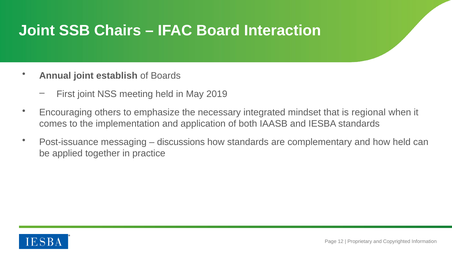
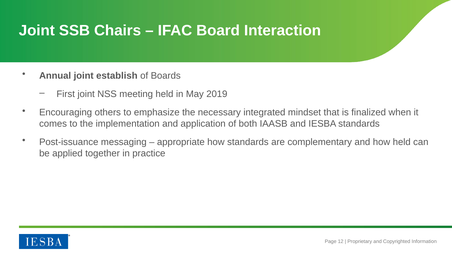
regional: regional -> finalized (369, 113)
discussions: discussions -> appropriate (181, 142)
